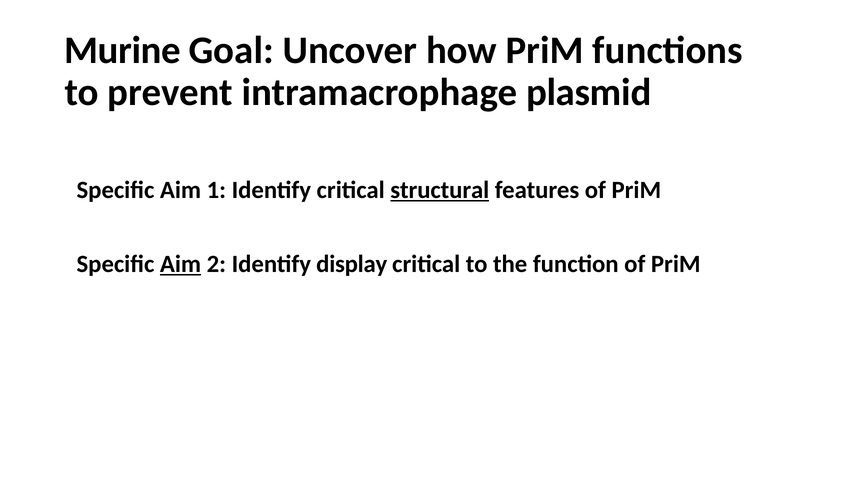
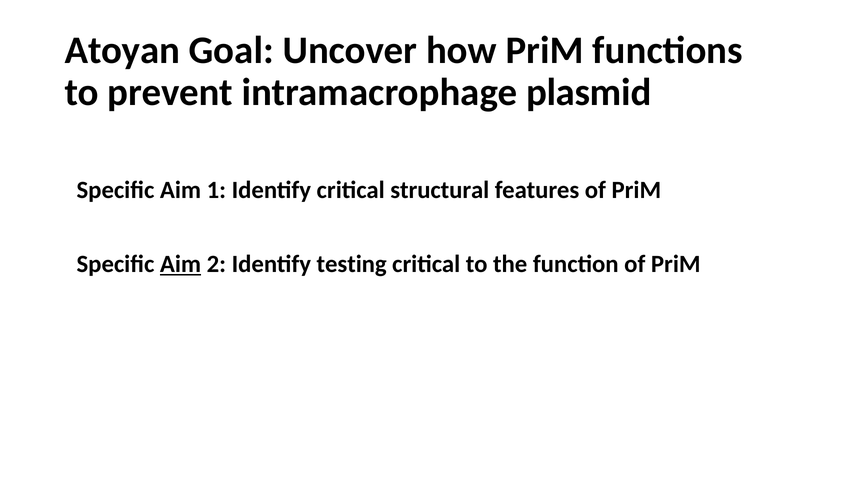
Murine: Murine -> Atoyan (122, 50)
structural underline: present -> none (440, 190)
display: display -> testing (352, 264)
